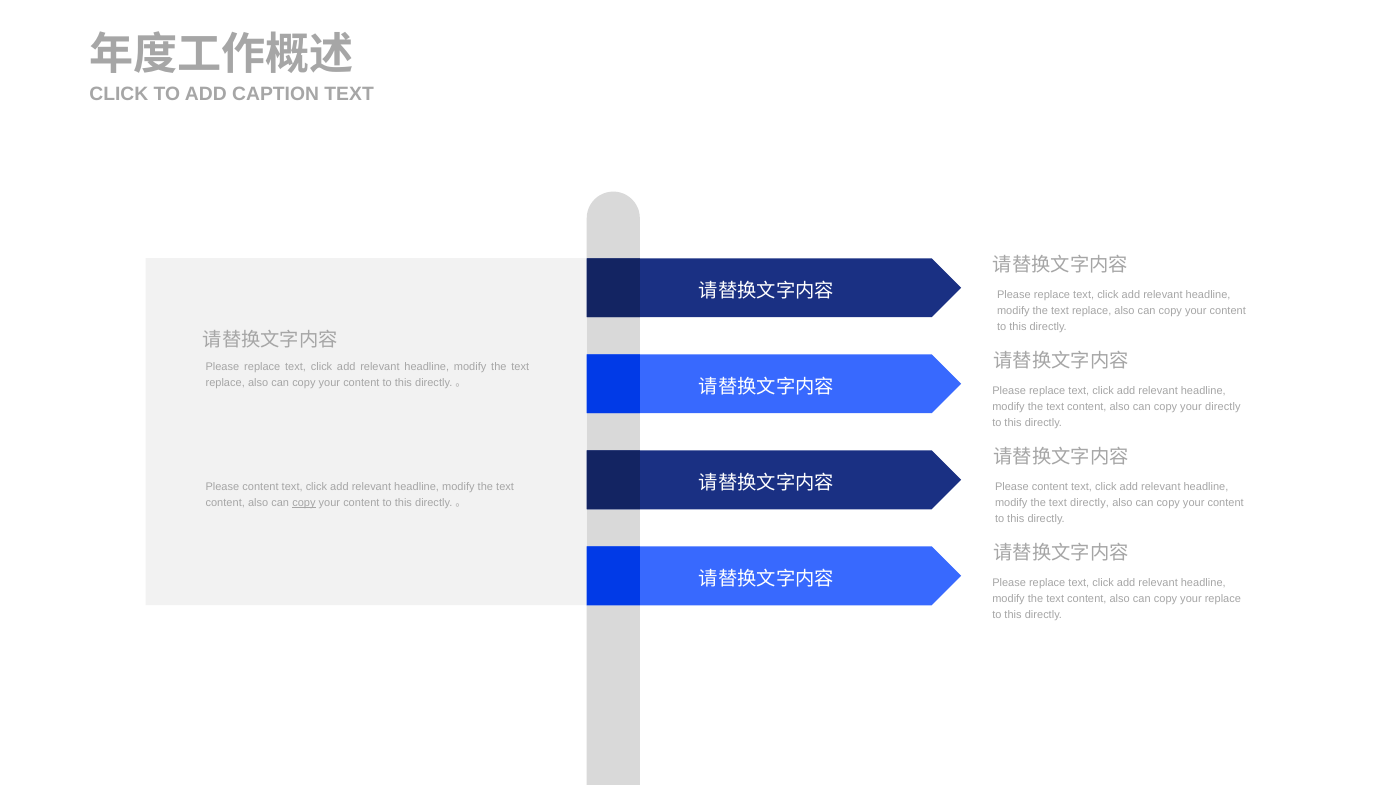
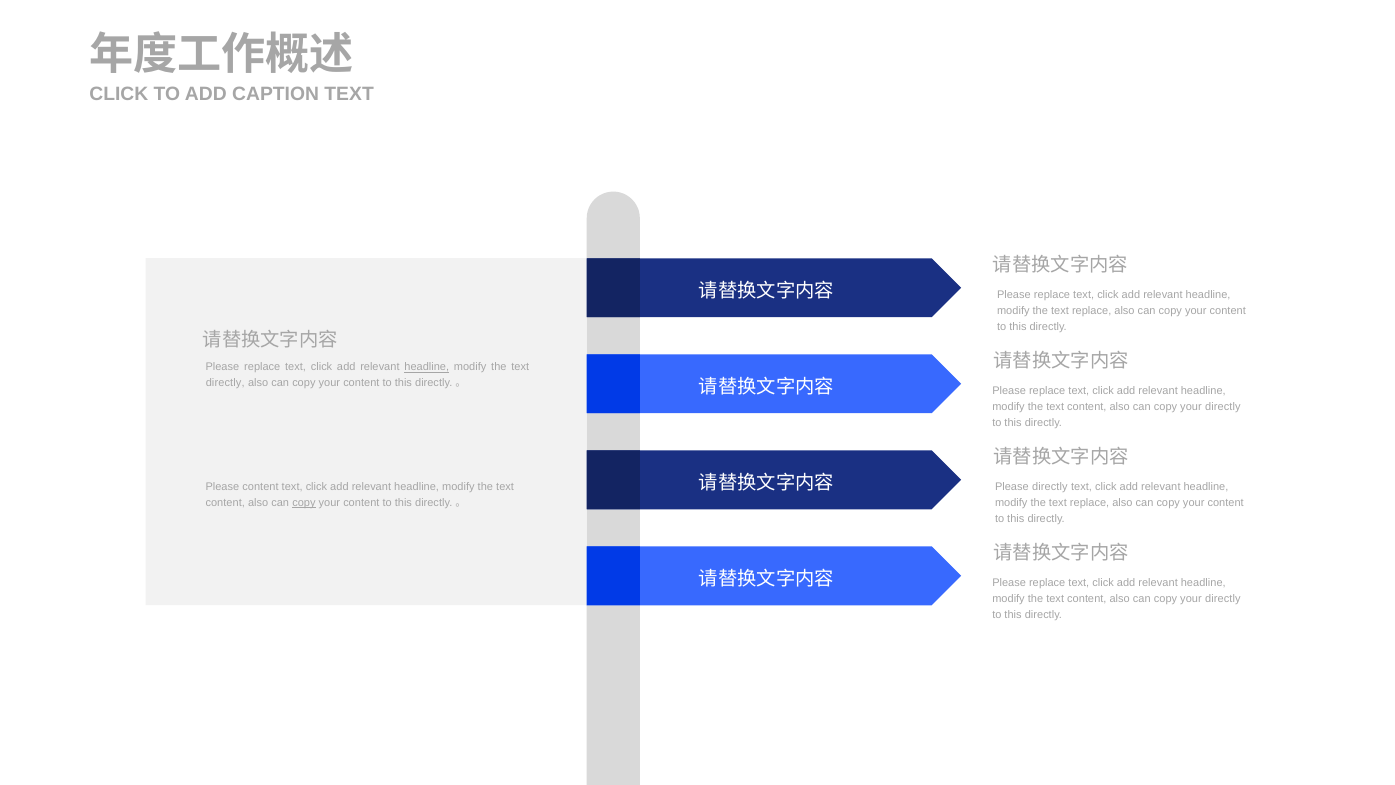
headline underline: none -> present (427, 367)
replace: replace -> directly (225, 383)
content: content -> directly (1050, 487)
directly: directly -> replace (1090, 503)
replace: replace -> directly (1223, 599)
